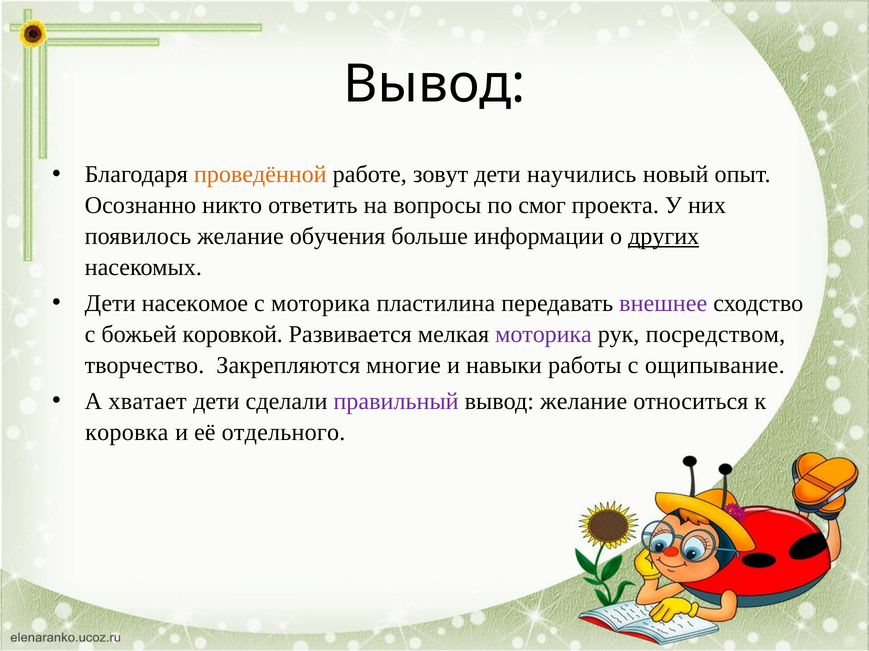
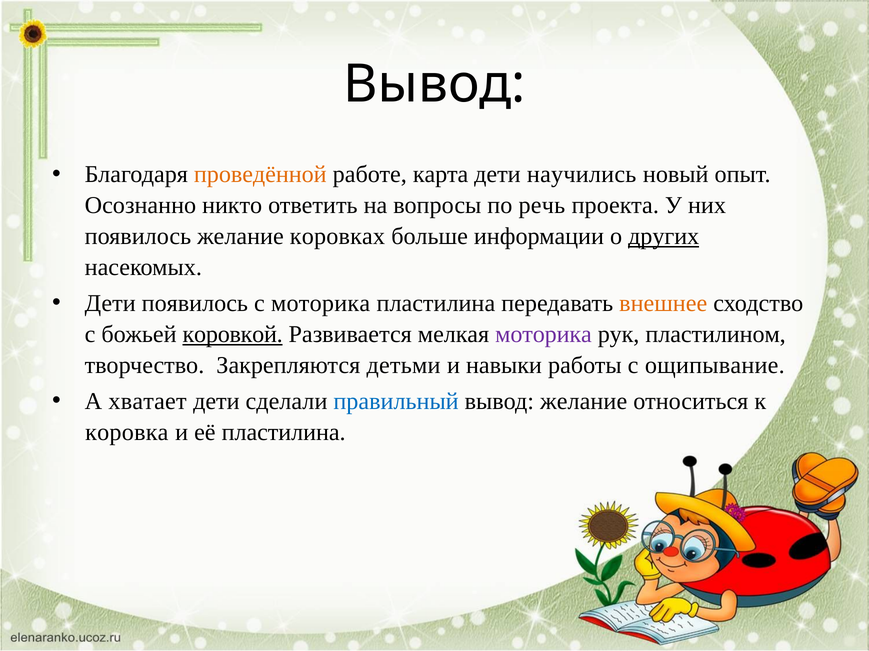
зовут: зовут -> карта (441, 175)
смог: смог -> речь (542, 206)
обучения: обучения -> коровках (337, 237)
Дети насекомое: насекомое -> появилось (195, 304)
внешнее colour: purple -> orange (663, 304)
коровкой underline: none -> present (233, 335)
посредством: посредством -> пластилином (716, 335)
многие: многие -> детьми (404, 366)
правильный colour: purple -> blue (396, 402)
её отдельного: отдельного -> пластилина (284, 433)
